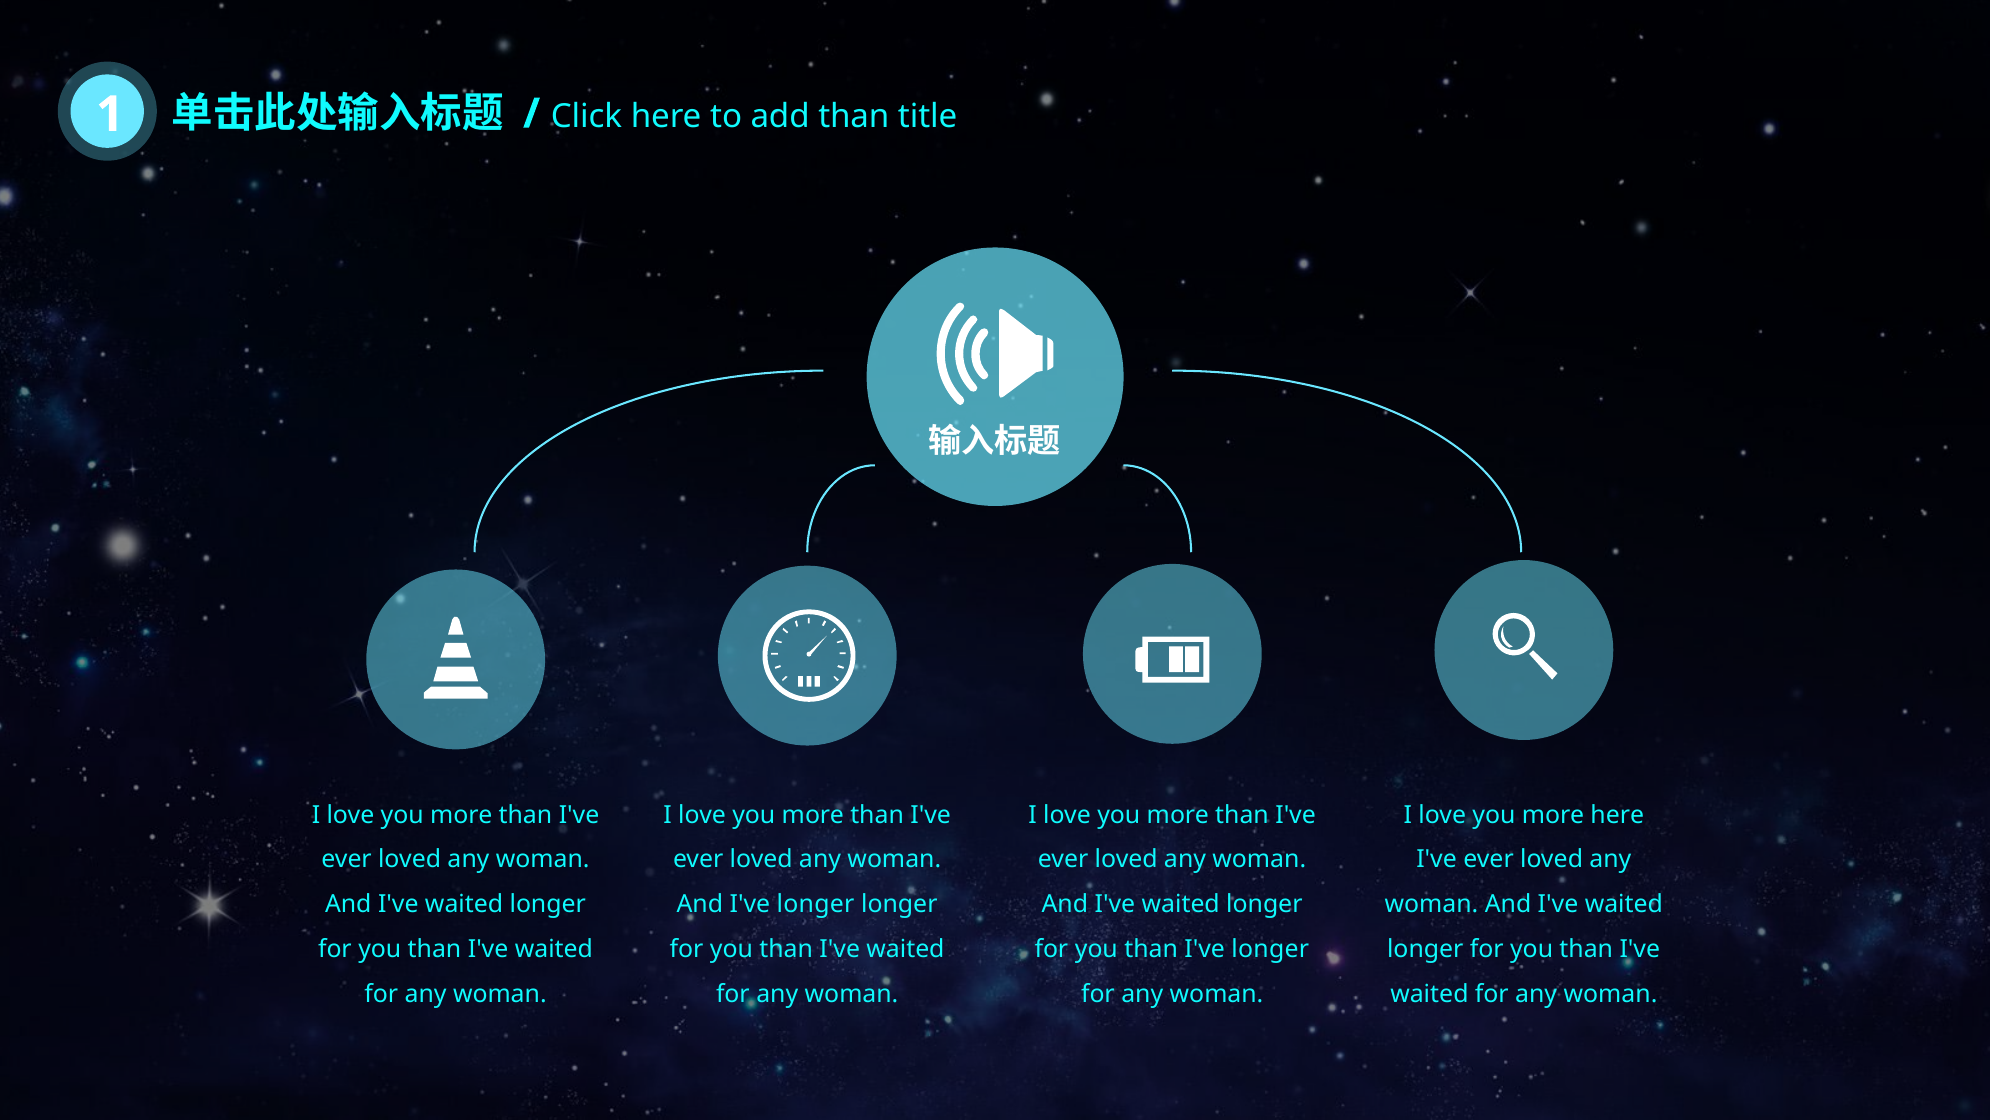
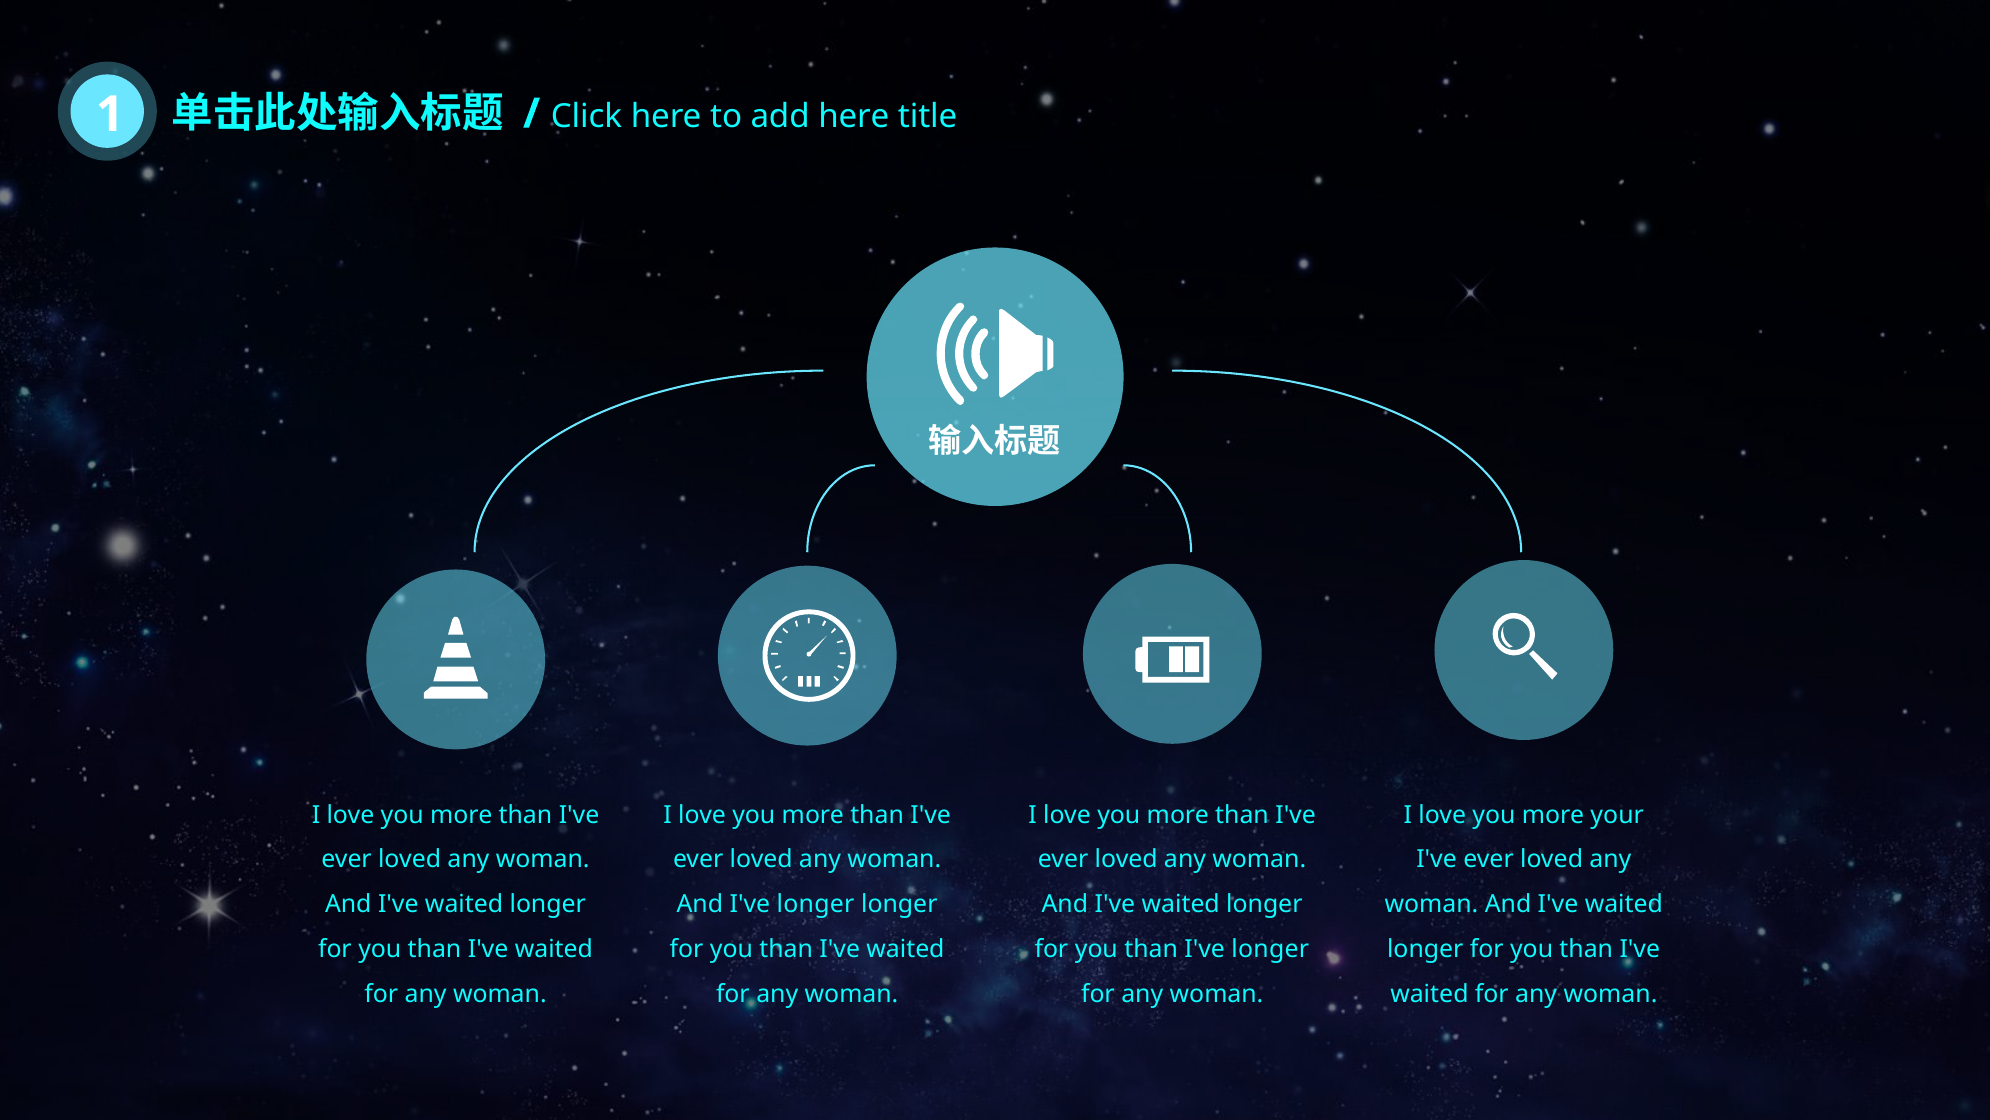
add than: than -> here (854, 116)
more here: here -> your (1617, 814)
